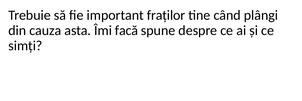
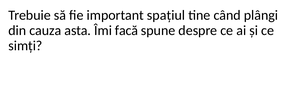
fraților: fraților -> spațiul (166, 15)
